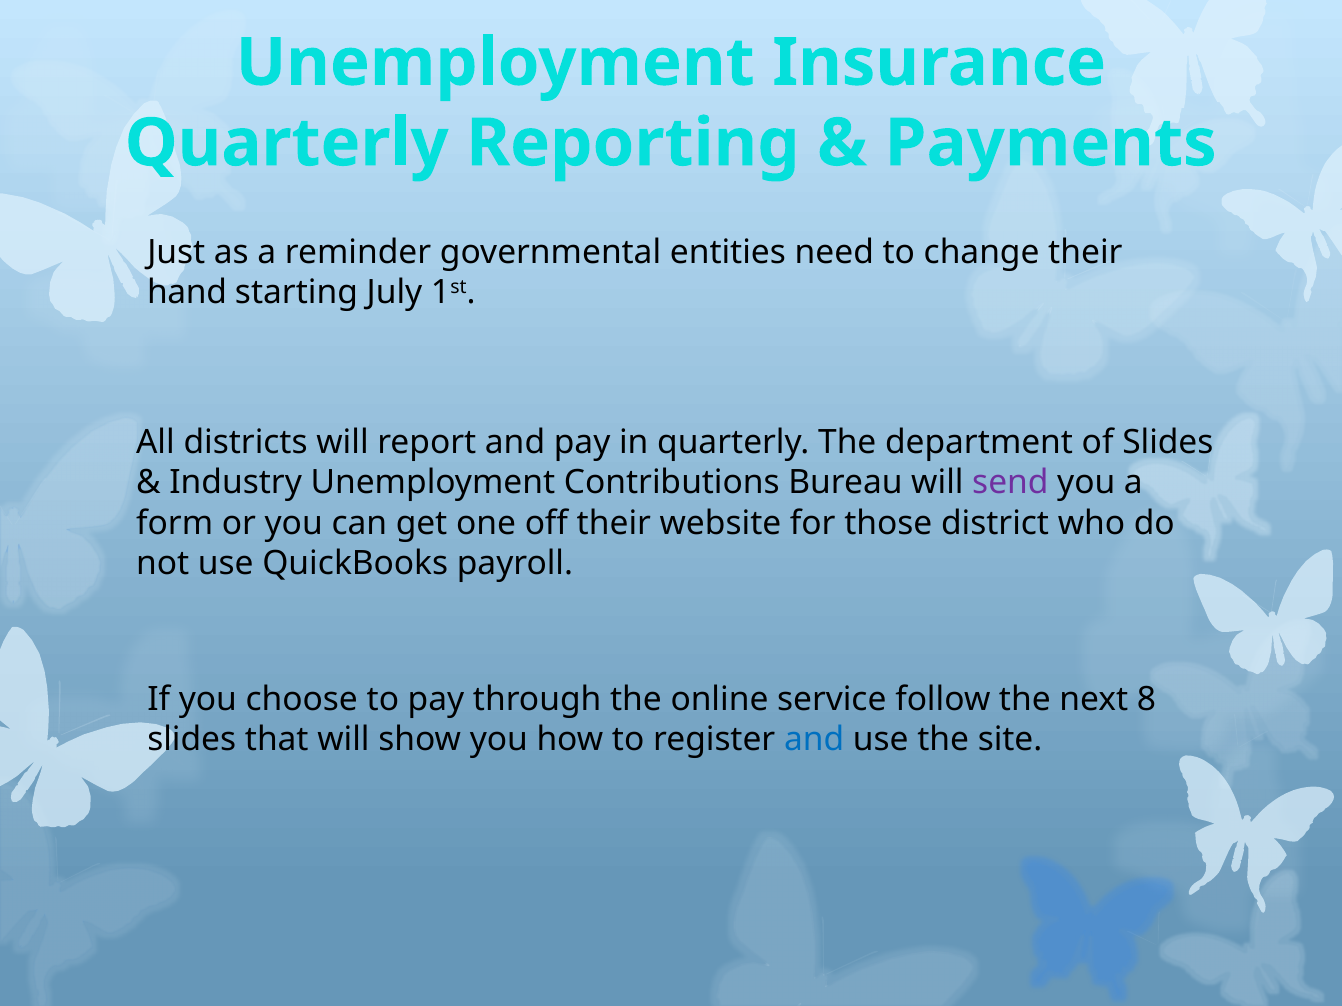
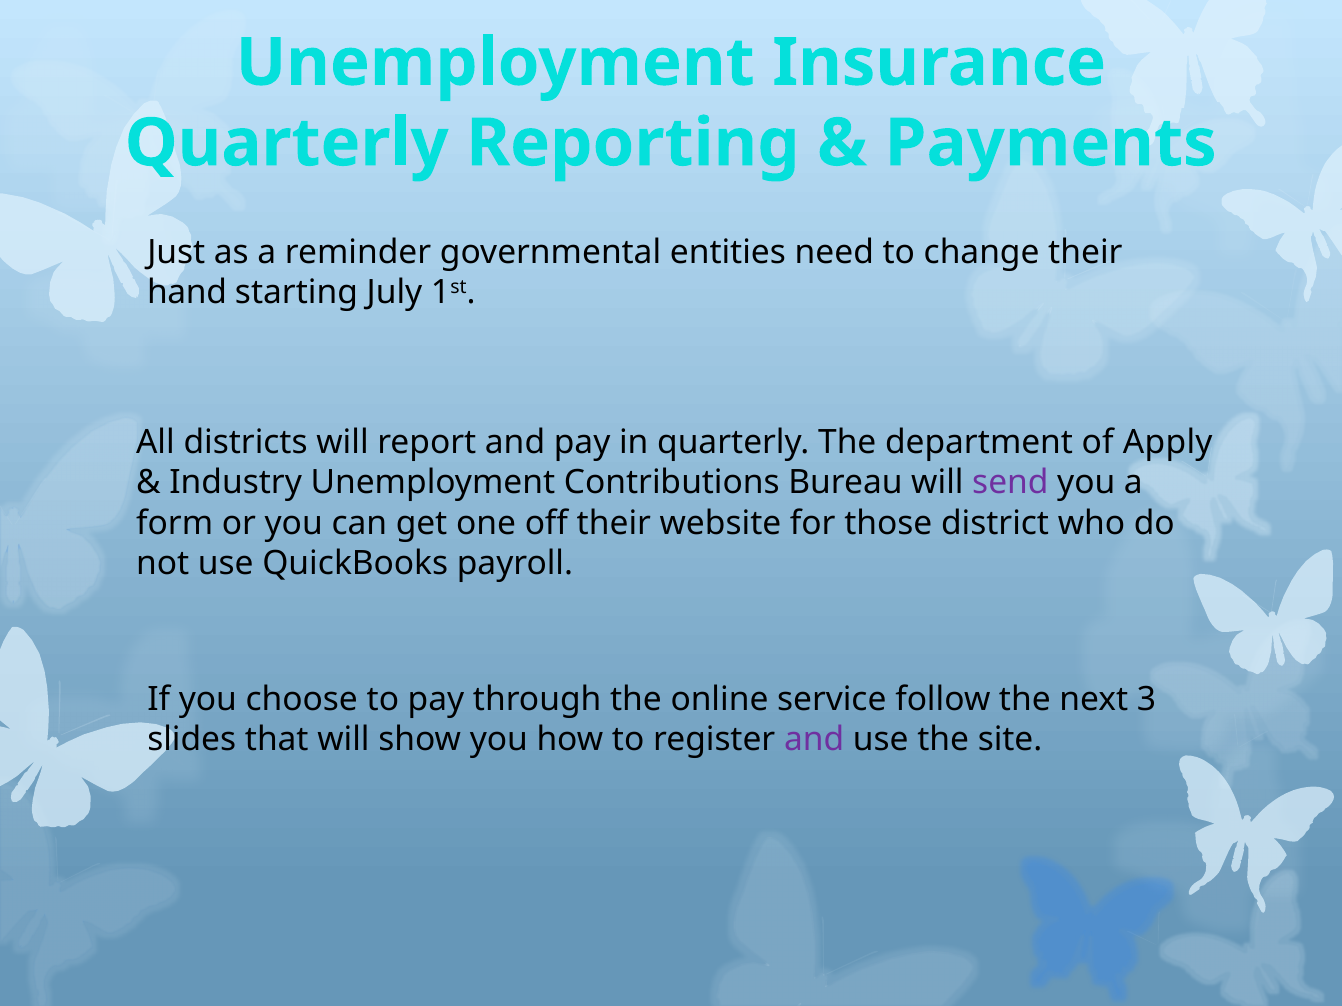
of Slides: Slides -> Apply (1168, 443)
8: 8 -> 3 (1147, 700)
and colour: blue -> purple (814, 740)
